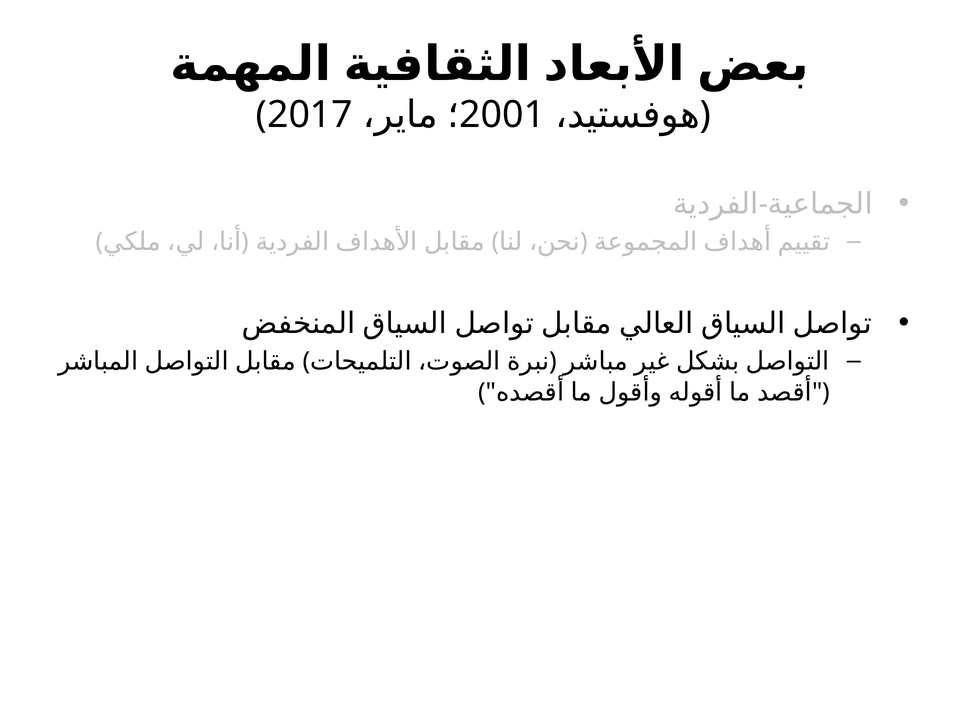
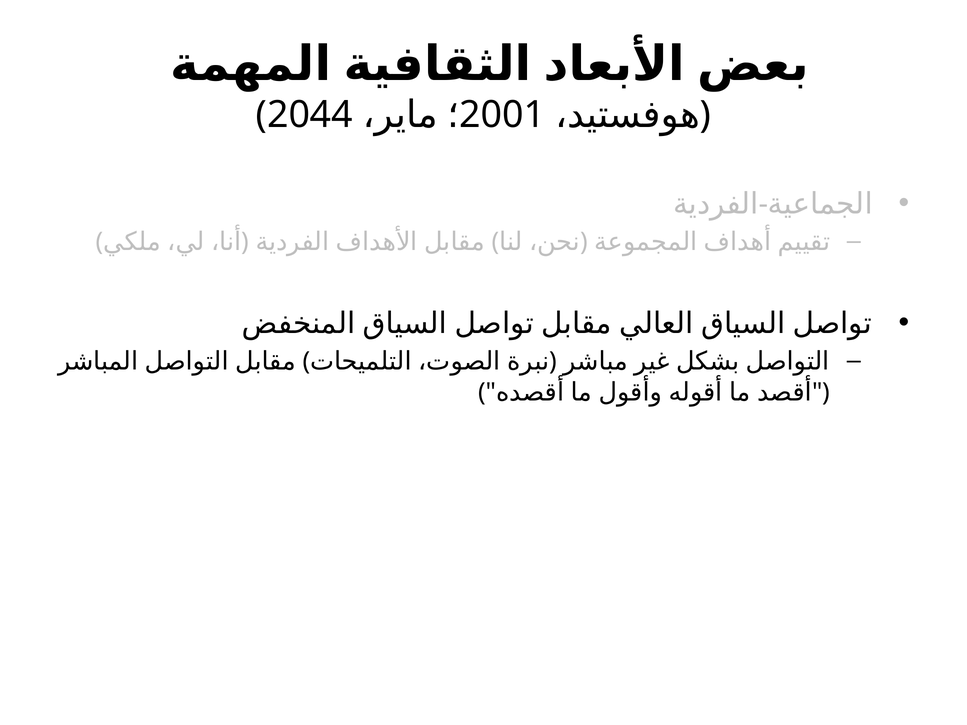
2017: 2017 -> 2044 (310, 115)
